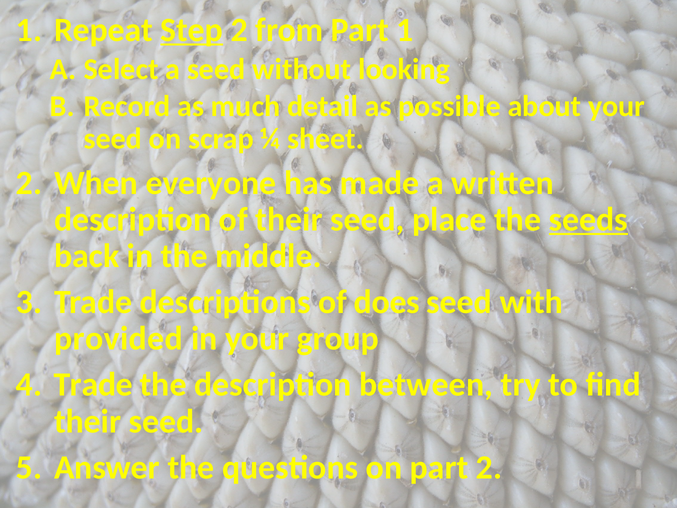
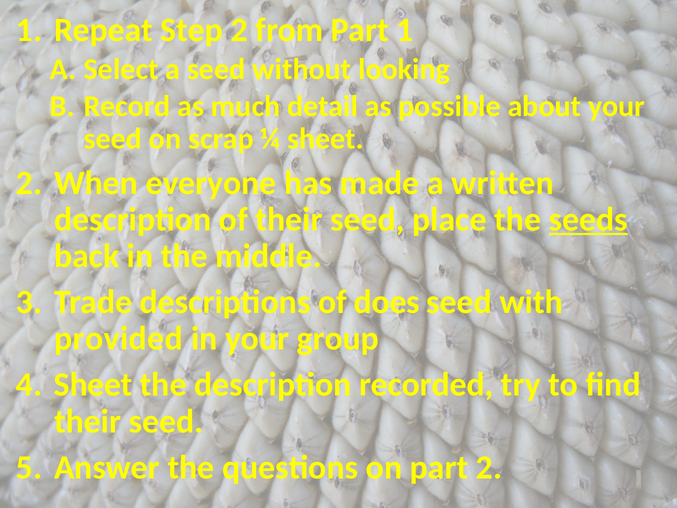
Step underline: present -> none (192, 30)
Trade: Trade -> Sheet (93, 385)
between: between -> recorded (426, 385)
